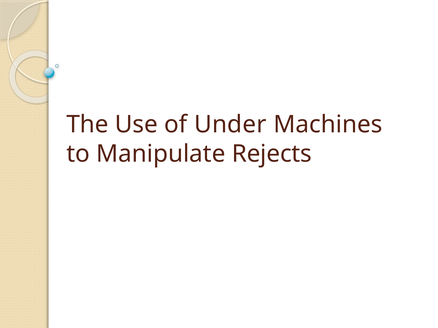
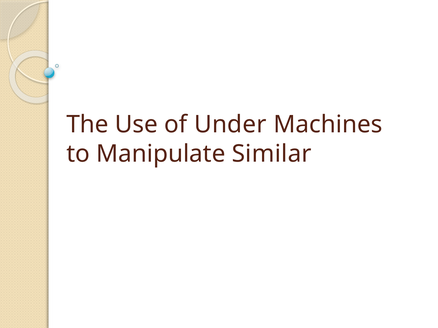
Rejects: Rejects -> Similar (272, 154)
